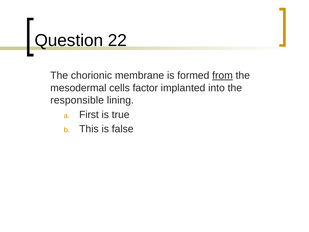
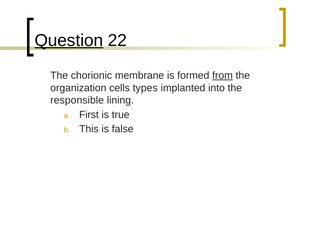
Question underline: none -> present (69, 40)
mesodermal: mesodermal -> organization (78, 88)
factor: factor -> types (145, 88)
